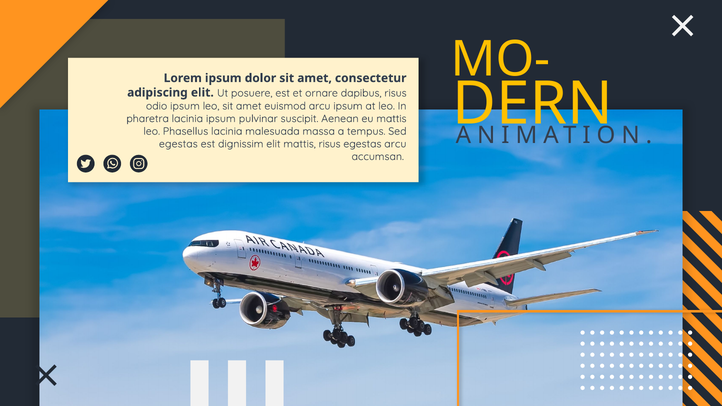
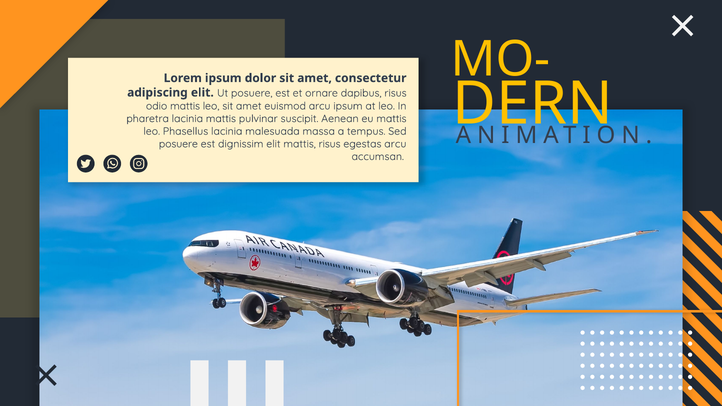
odio ipsum: ipsum -> mattis (185, 106)
lacinia ipsum: ipsum -> mattis (221, 119)
egestas: egestas -> posuere (178, 144)
